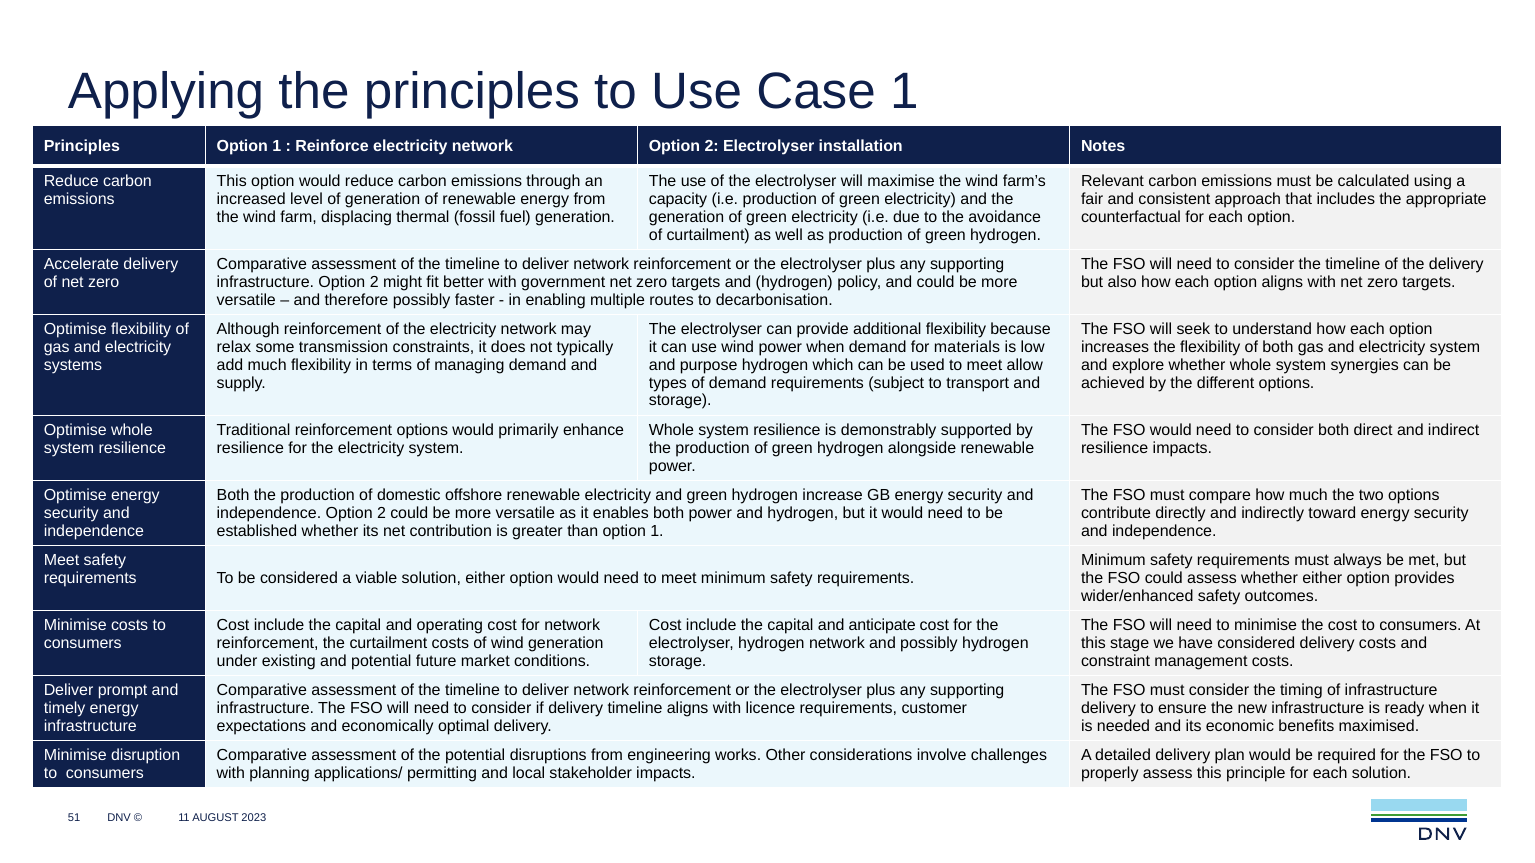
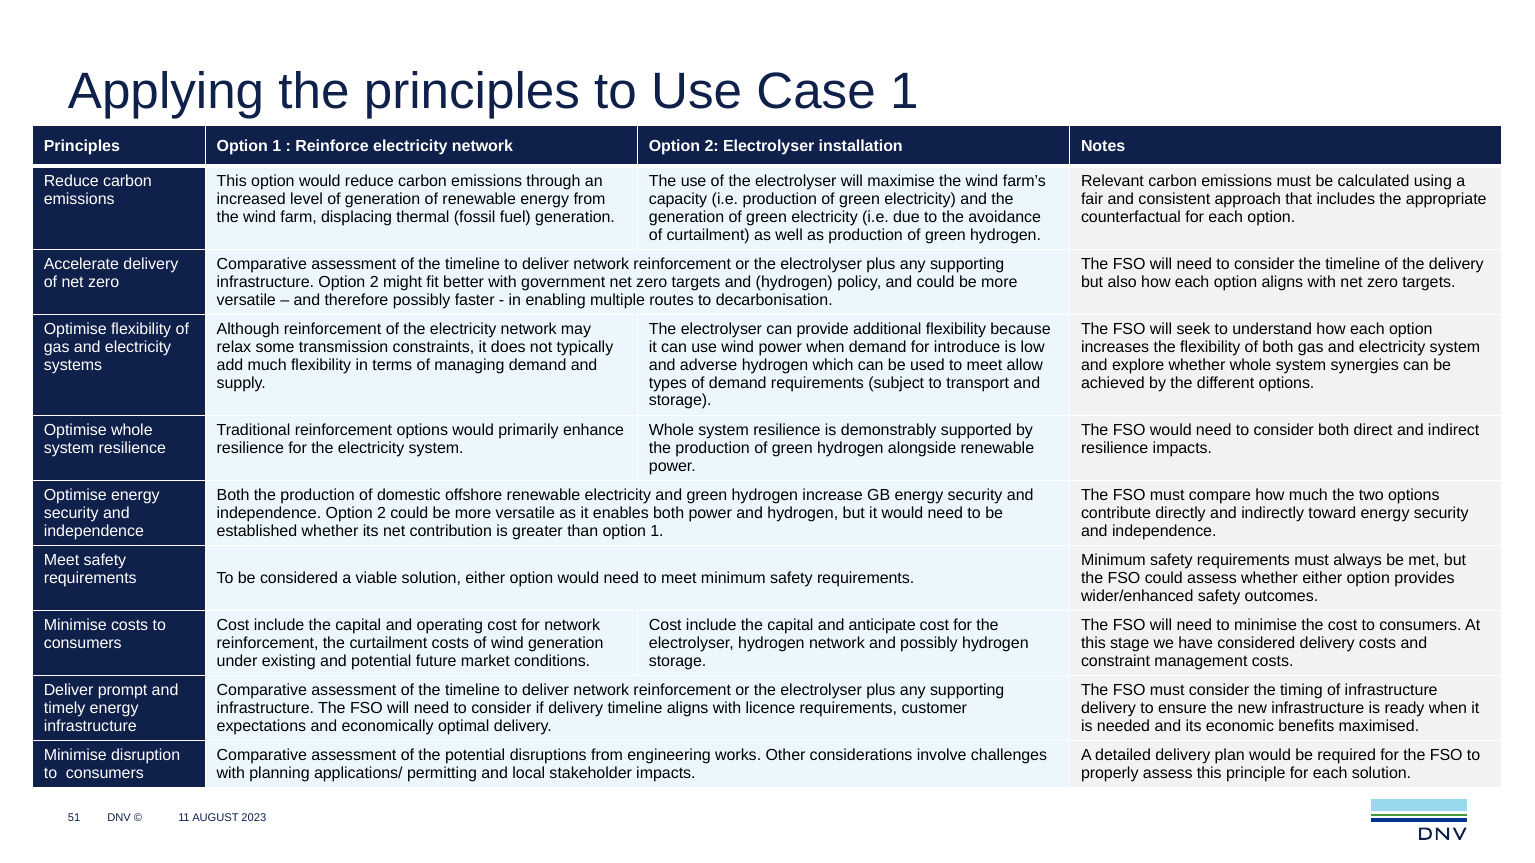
materials: materials -> introduce (967, 347)
purpose: purpose -> adverse (709, 365)
